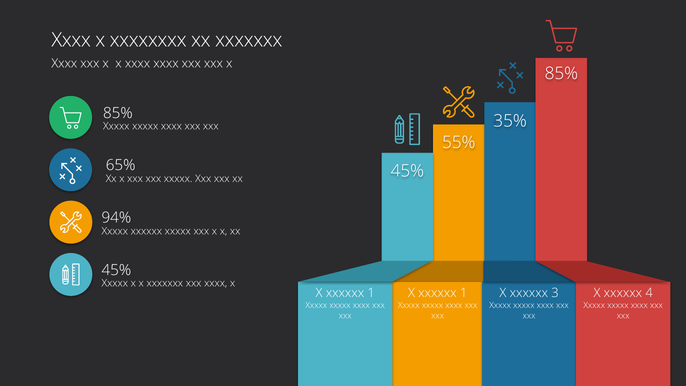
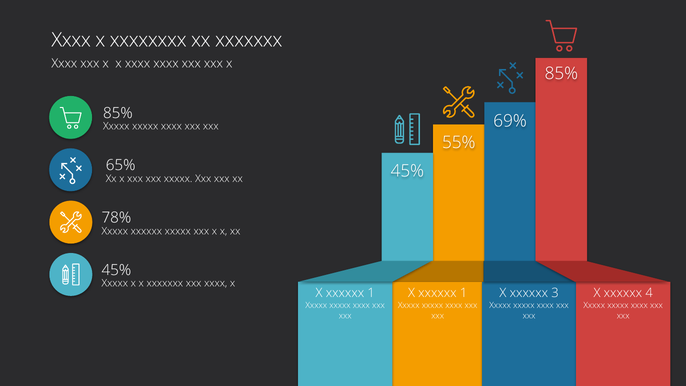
35%: 35% -> 69% (510, 121)
94%: 94% -> 78% (116, 218)
